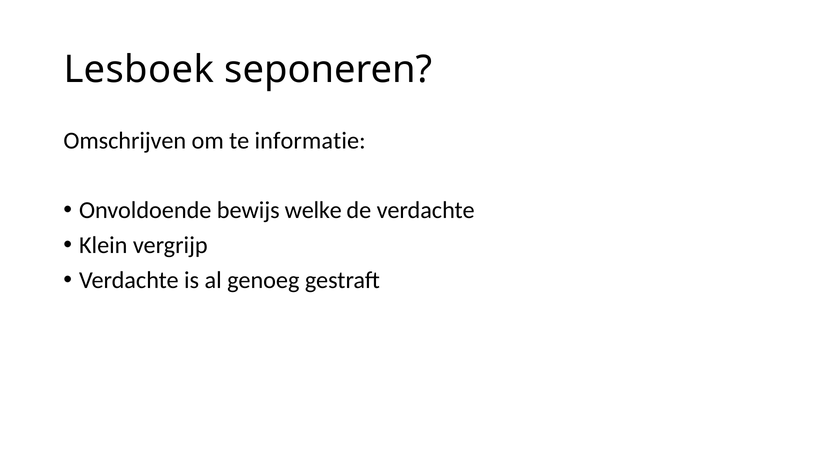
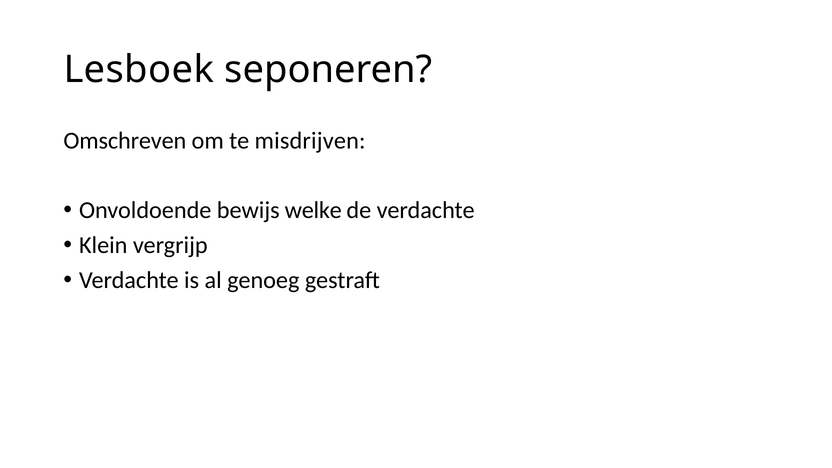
Omschrijven: Omschrijven -> Omschreven (125, 141)
informatie: informatie -> misdrijven (310, 141)
